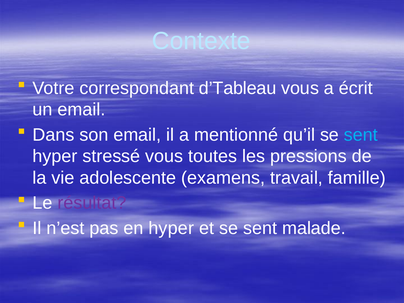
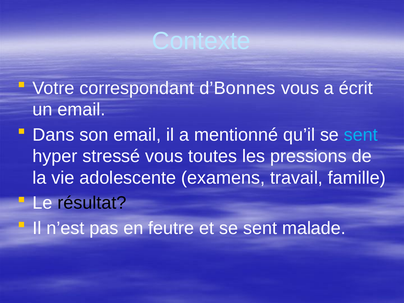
d’Tableau: d’Tableau -> d’Bonnes (238, 88)
résultat colour: purple -> black (92, 203)
en hyper: hyper -> feutre (171, 228)
